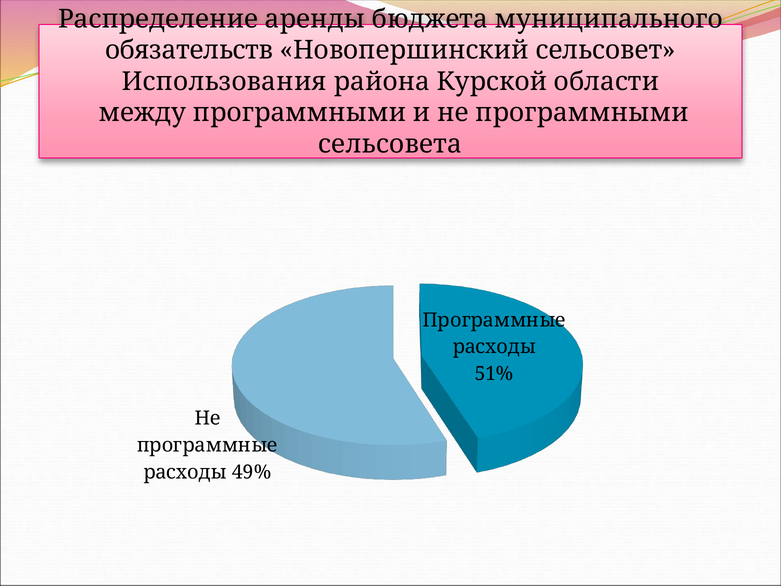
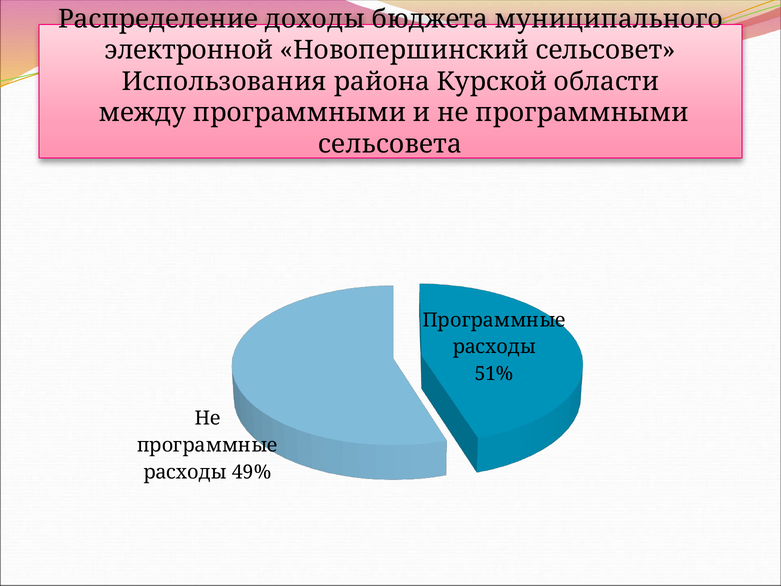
аренды: аренды -> доходы (315, 19)
обязательств: обязательств -> электронной (189, 50)
